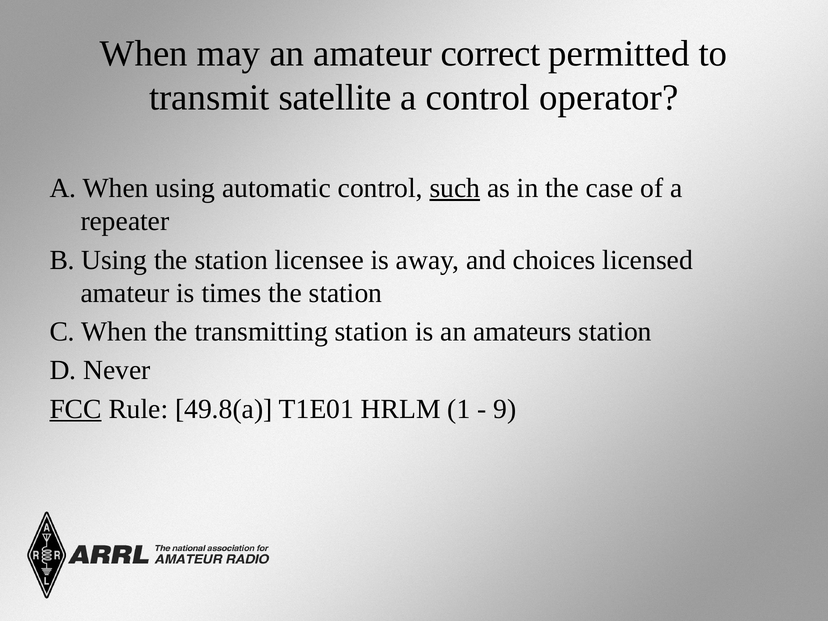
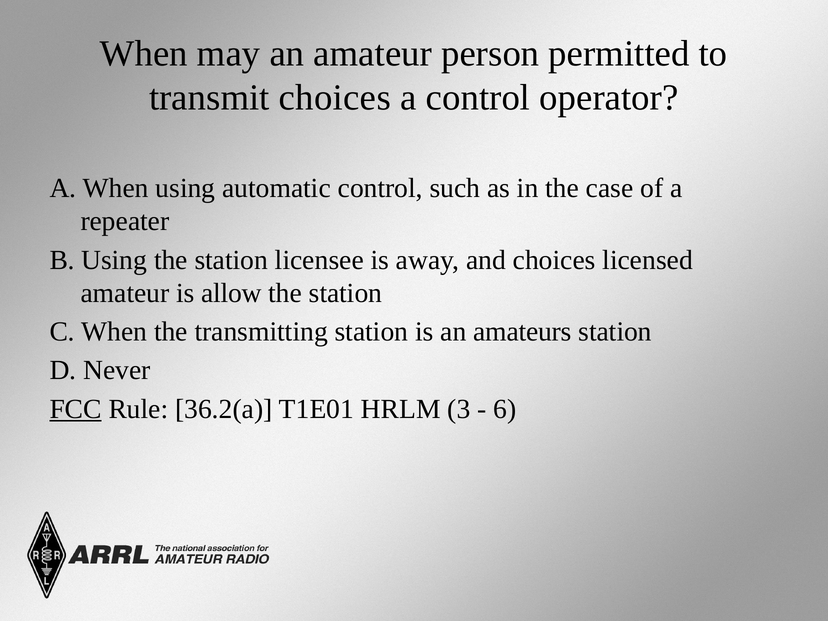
correct: correct -> person (490, 54)
transmit satellite: satellite -> choices (335, 98)
such underline: present -> none (455, 188)
times: times -> allow (232, 293)
49.8(a: 49.8(a -> 36.2(a (224, 409)
1: 1 -> 3 (459, 409)
9: 9 -> 6 (505, 409)
